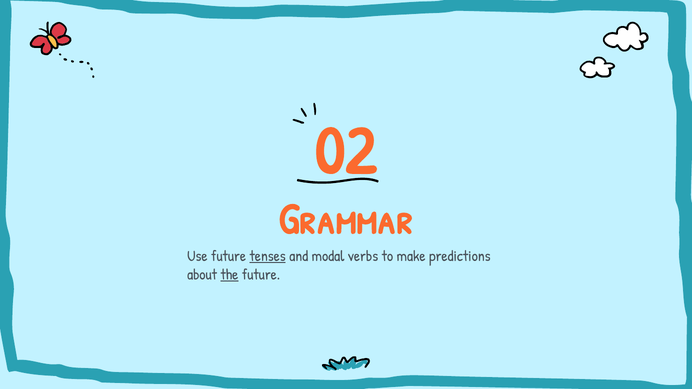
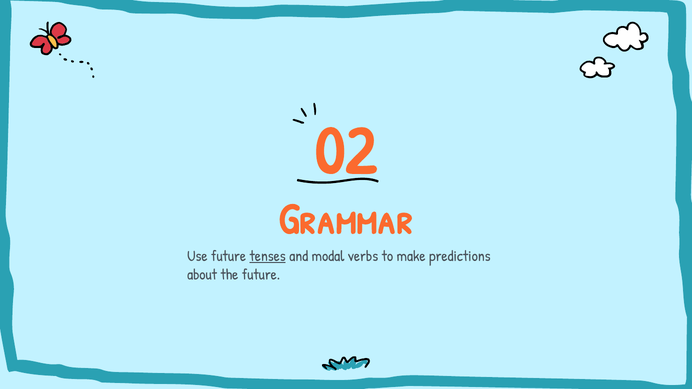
the underline: present -> none (229, 275)
